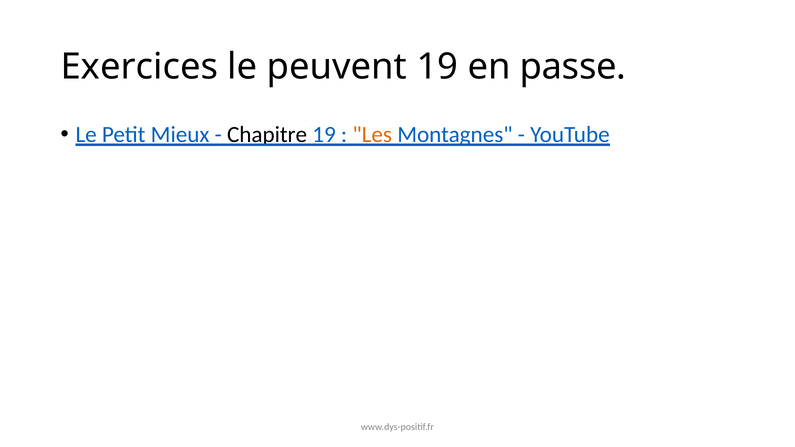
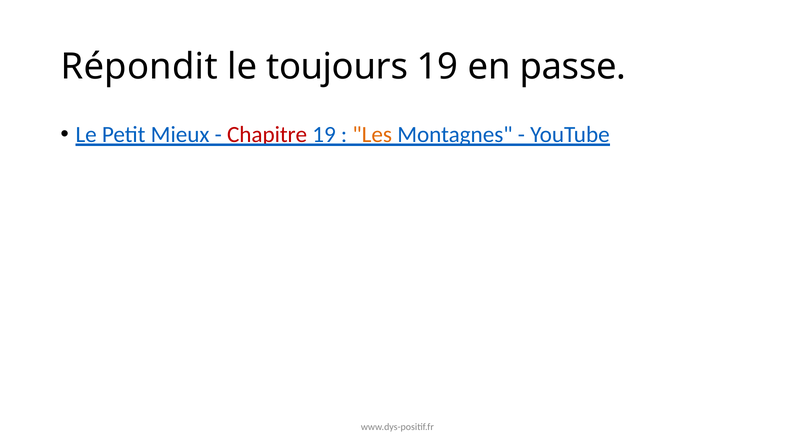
Exercices: Exercices -> Répondit (139, 67)
peuvent: peuvent -> toujours (337, 67)
Chapitre colour: black -> red (267, 135)
